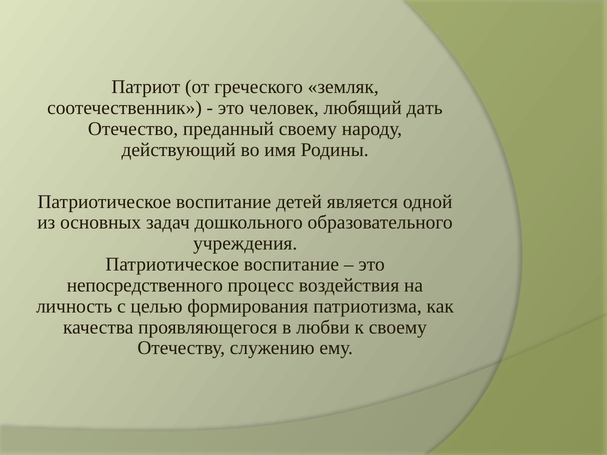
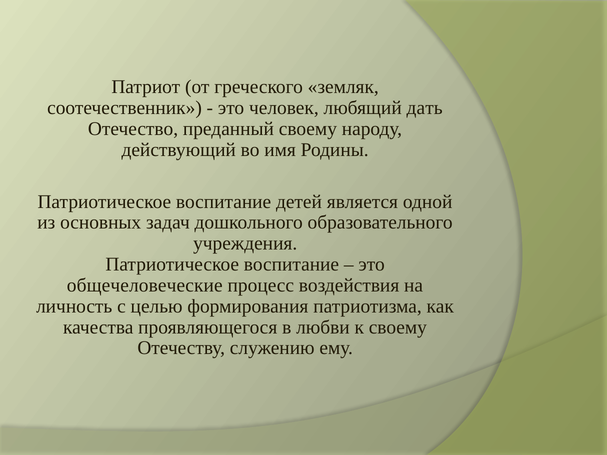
непосредственного: непосредственного -> общечеловеческие (145, 285)
